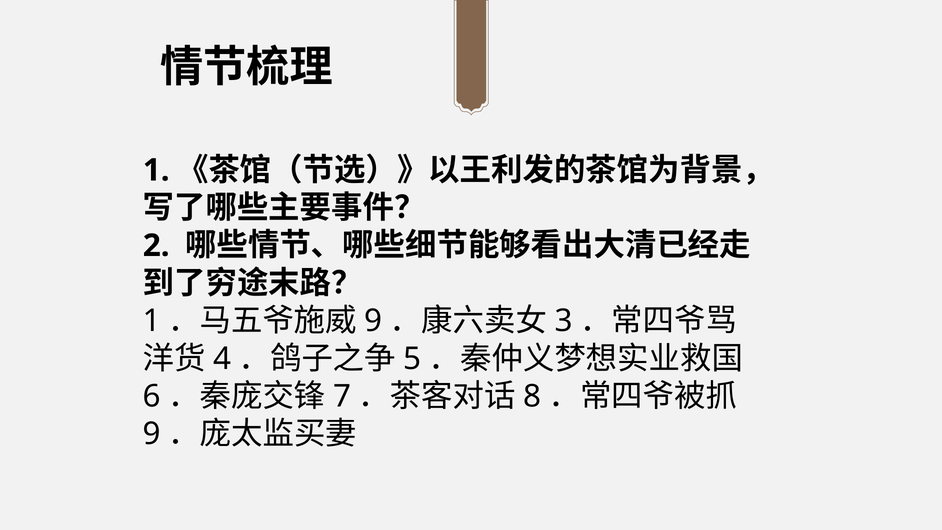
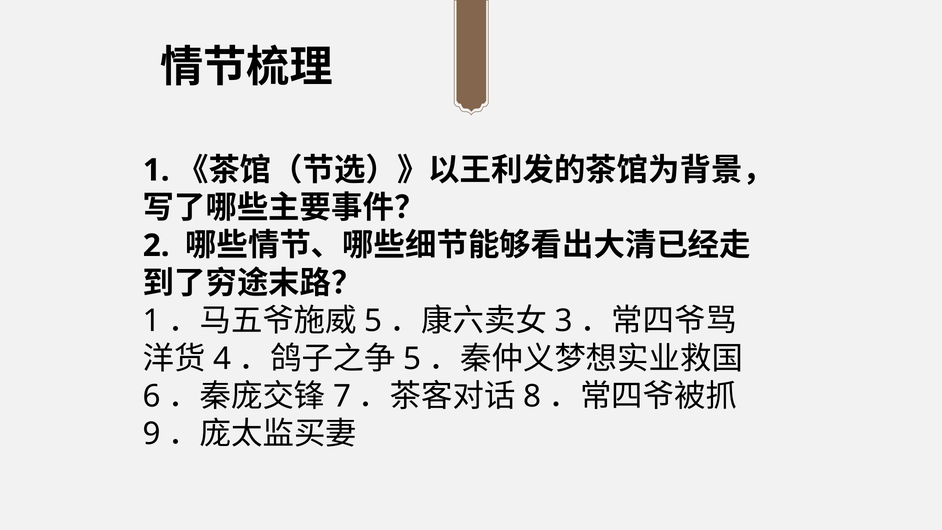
9: 9 -> 5 (373, 321)
